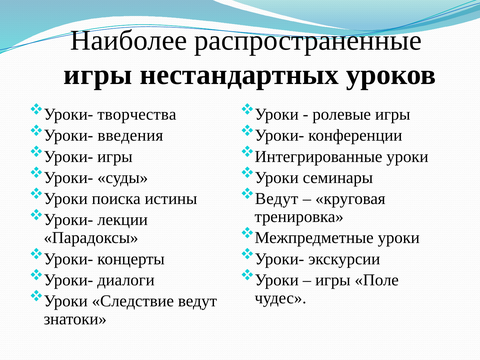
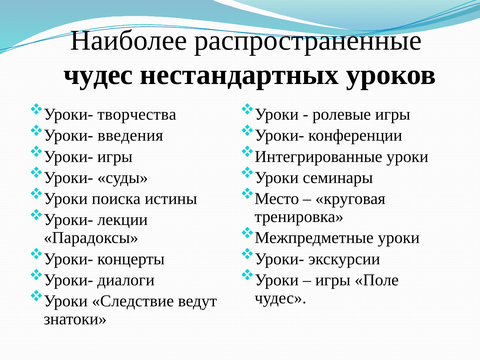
игры: игры -> чудес (98, 75)
Ведут: Ведут -> Место (277, 199)
